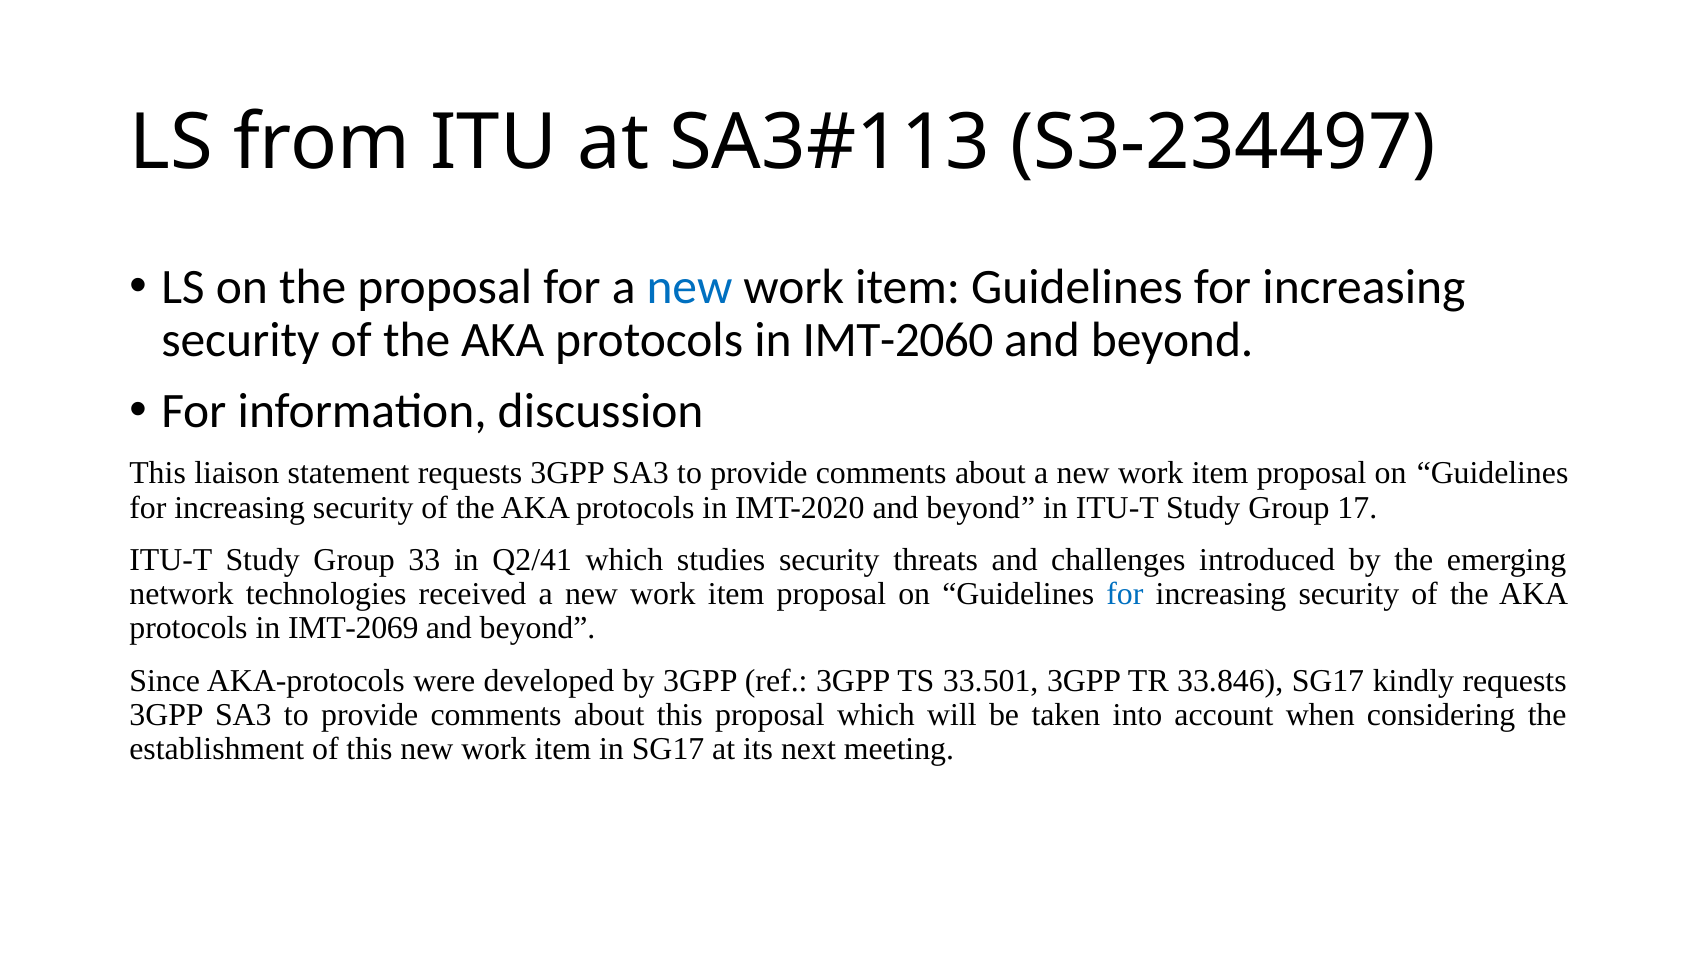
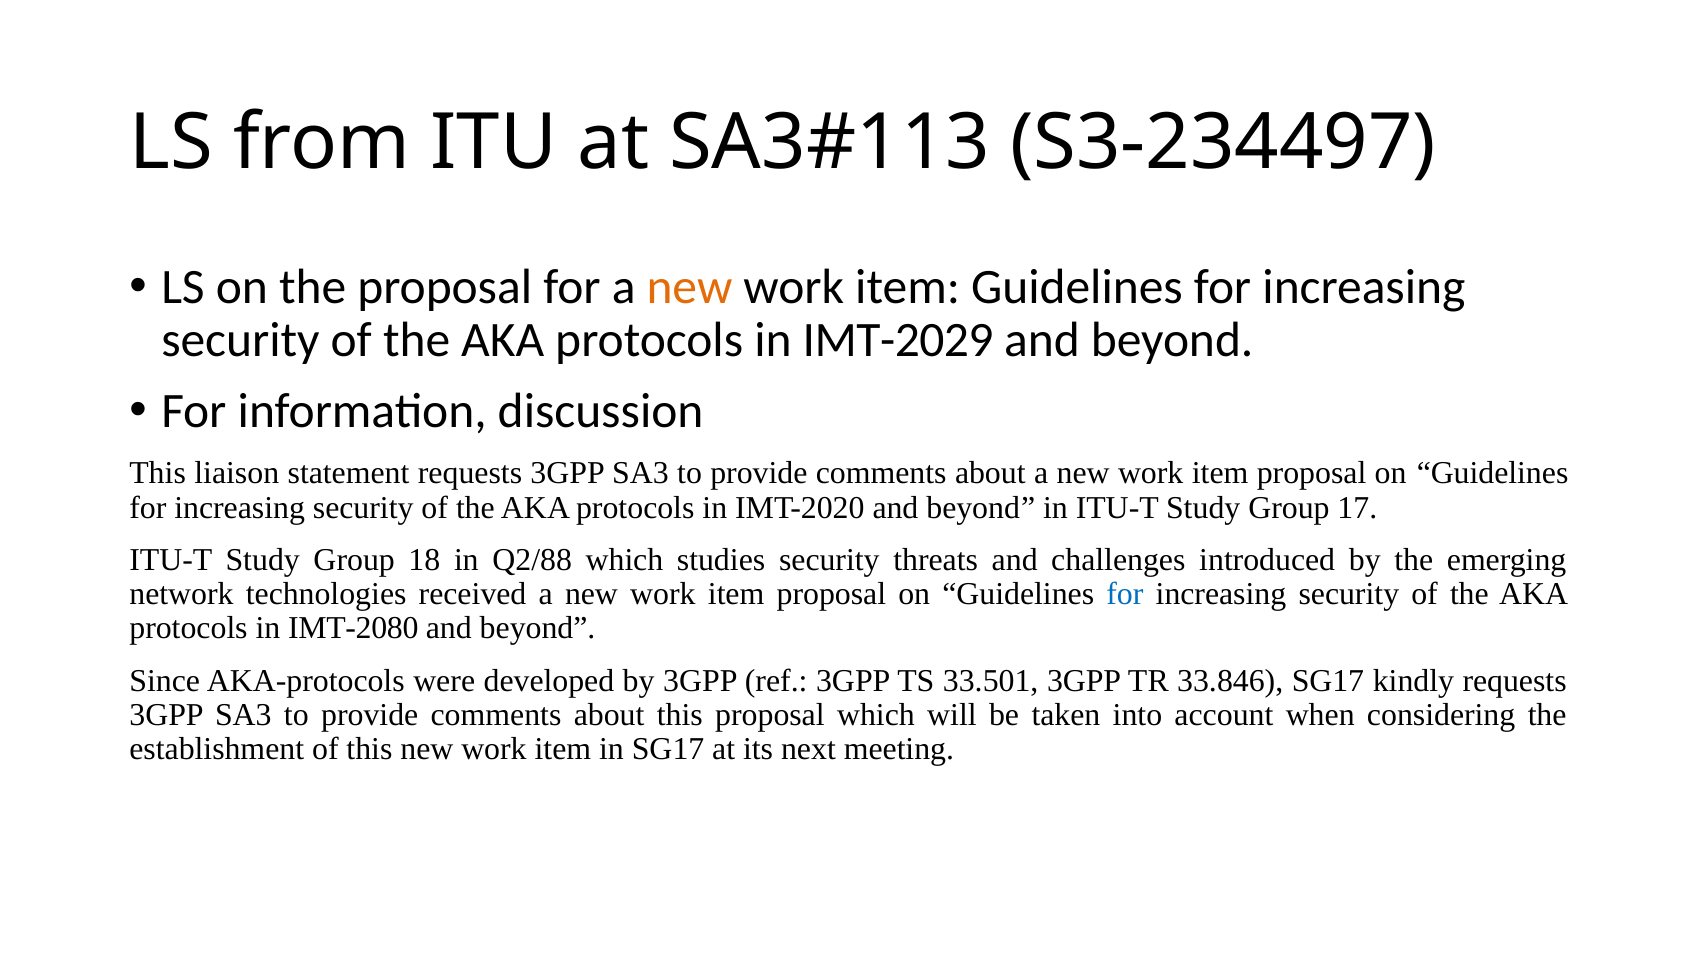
new colour: blue -> orange (689, 287)
IMT-2060: IMT-2060 -> IMT-2029 (898, 340)
33: 33 -> 18 (424, 560)
Q2/41: Q2/41 -> Q2/88 (532, 560)
IMT-2069: IMT-2069 -> IMT-2080 (353, 628)
